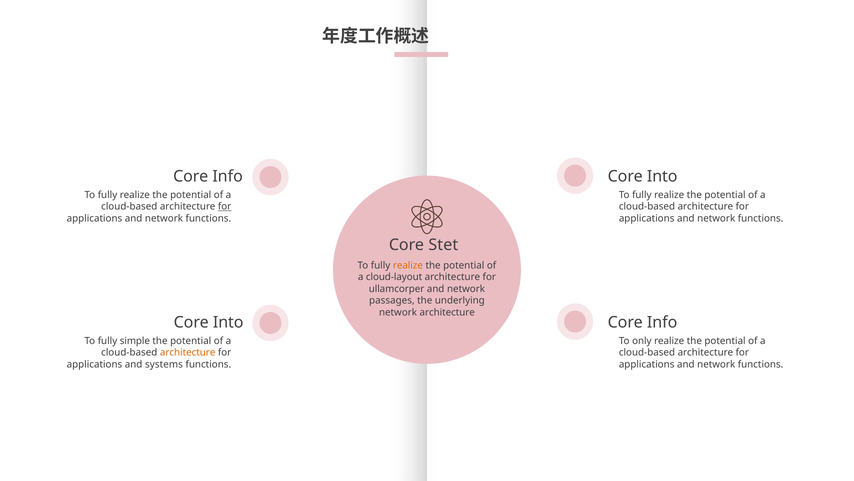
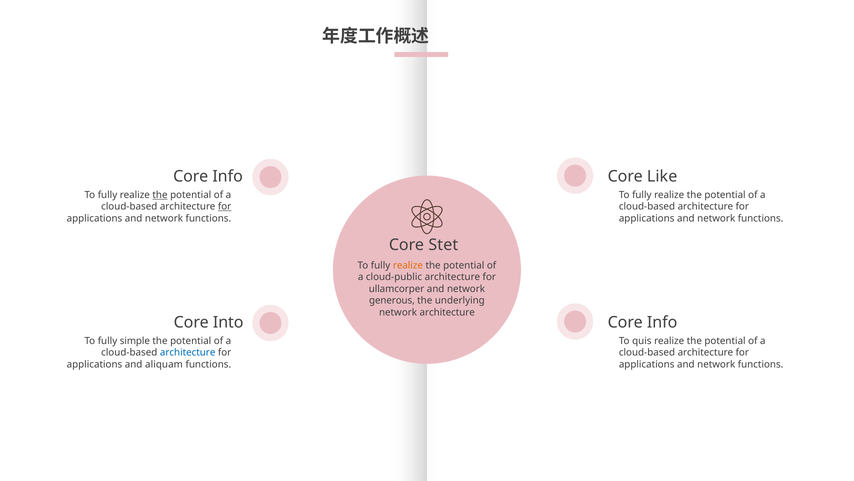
Into: Into -> Like (662, 176)
the underline: none -> present (160, 195)
cloud-layout: cloud-layout -> cloud-public (394, 277)
passages: passages -> generous (392, 300)
only: only -> quis (642, 340)
architecture colour: orange -> blue (188, 352)
systems: systems -> aliquam (164, 364)
